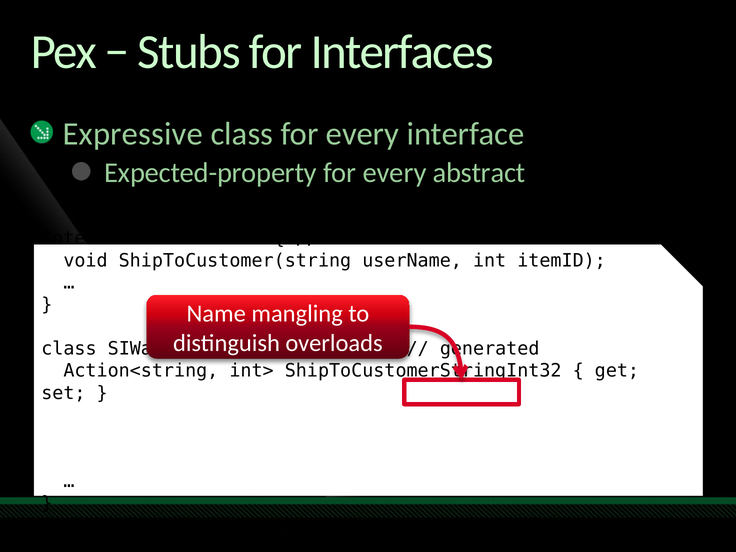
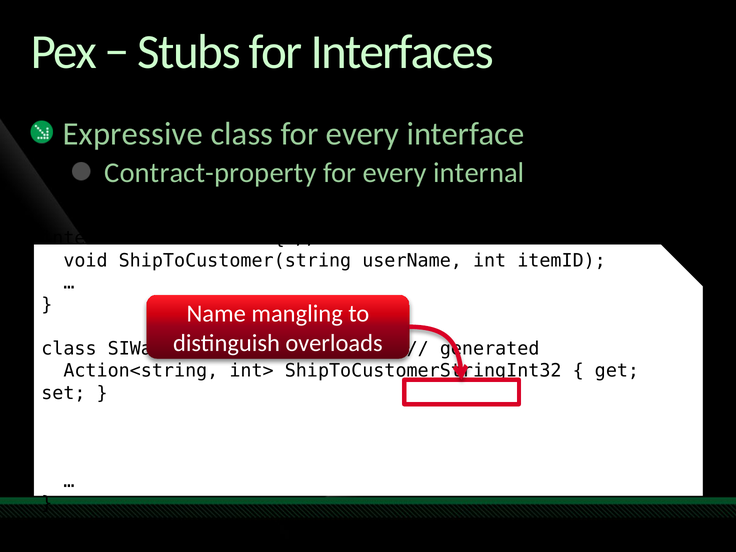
Expected-property: Expected-property -> Contract-property (210, 173)
abstract: abstract -> internal (479, 173)
